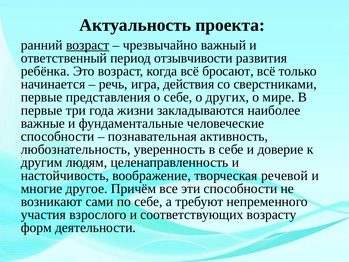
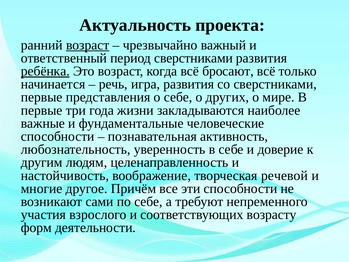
период отзывчивости: отзывчивости -> сверстниками (193, 58)
ребёнка underline: none -> present (45, 71)
игра действия: действия -> развития (189, 84)
